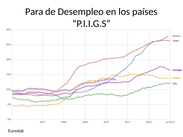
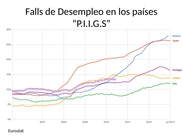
Para: Para -> Falls (34, 12)
